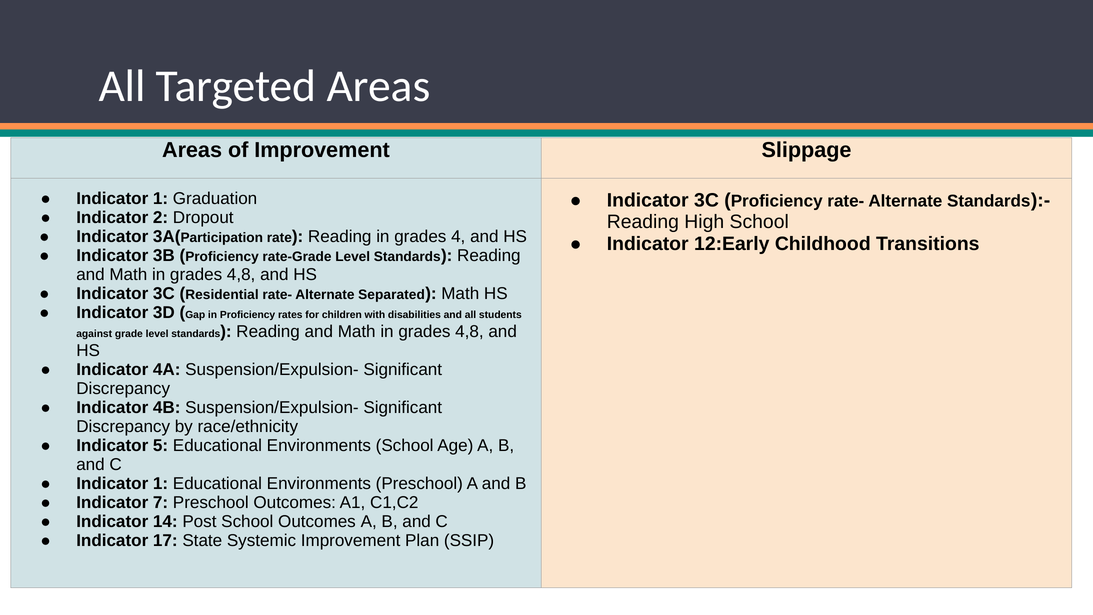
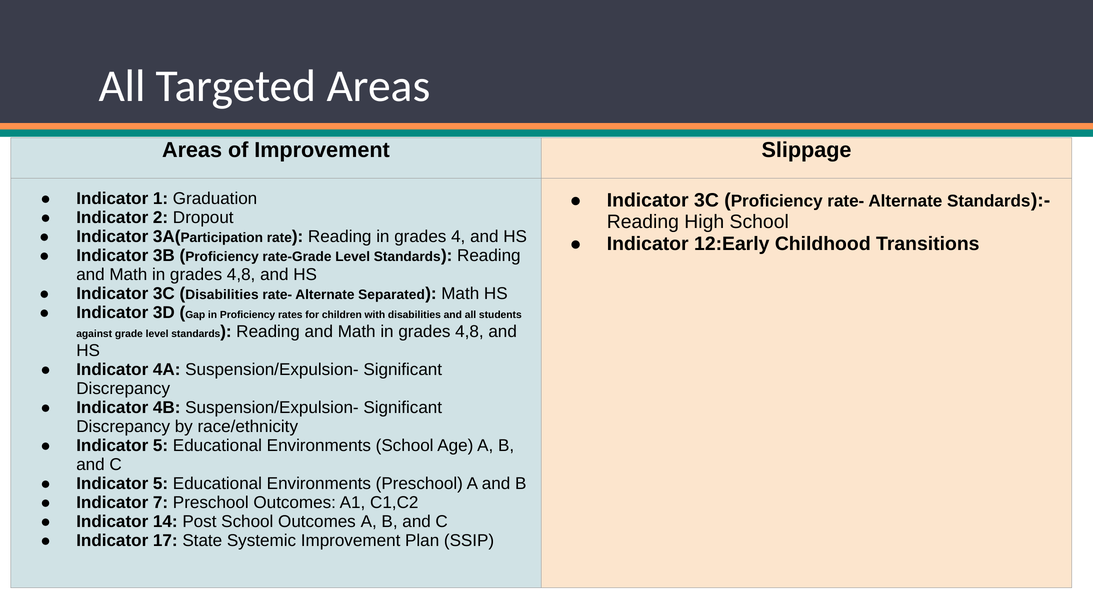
Residential: Residential -> Disabilities (222, 295)
1: 1 -> 5 (161, 483)
